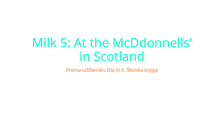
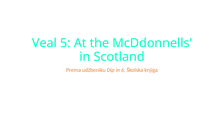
Milk: Milk -> Veal (44, 43)
